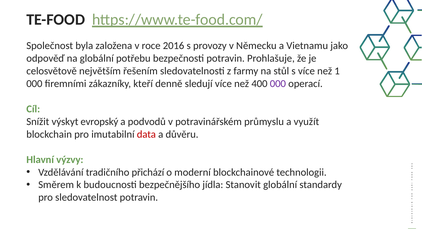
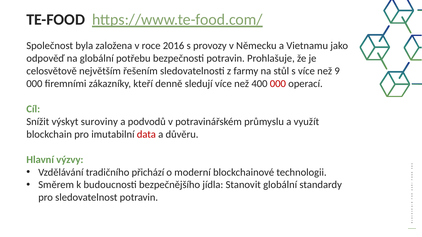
1: 1 -> 9 (337, 71)
000 colour: purple -> red (278, 84)
evropský: evropský -> suroviny (99, 122)
